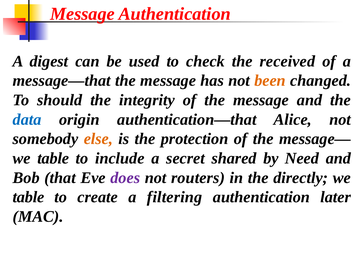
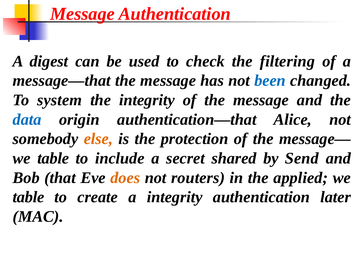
received: received -> filtering (287, 61)
been colour: orange -> blue (270, 81)
should: should -> system (60, 100)
Need: Need -> Send (302, 158)
does colour: purple -> orange (125, 178)
directly: directly -> applied (301, 178)
a filtering: filtering -> integrity (175, 197)
